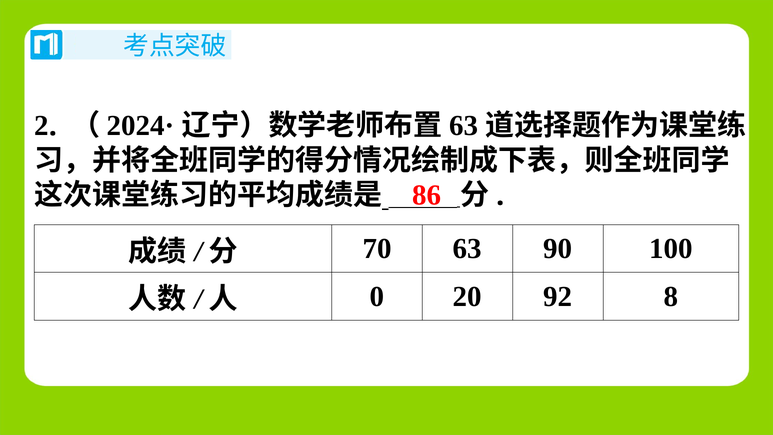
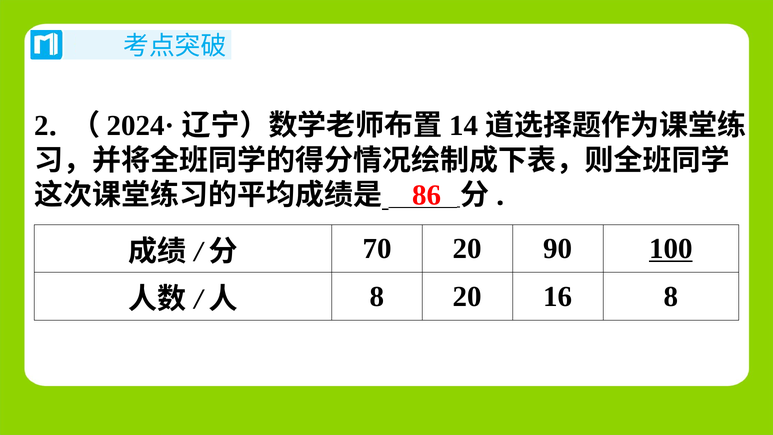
63: 63 -> 14 (464, 126)
70 63: 63 -> 20 (467, 249)
100 underline: none -> present (671, 249)
0: 0 -> 8 (377, 296)
92: 92 -> 16 (558, 296)
